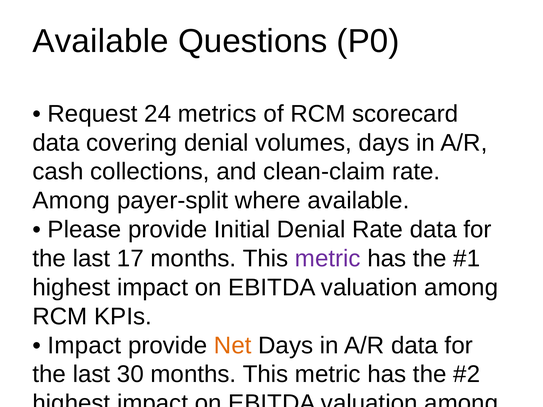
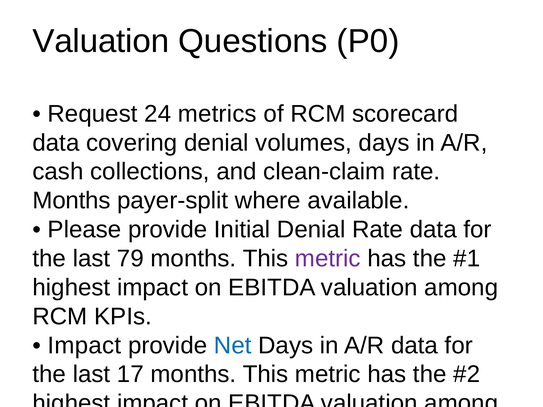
Available: Available -> Valuation (101, 41)
Among: Among -> Months (71, 201)
17: 17 -> 79 (130, 259)
Net colour: orange -> blue (233, 346)
30: 30 -> 17 (130, 375)
